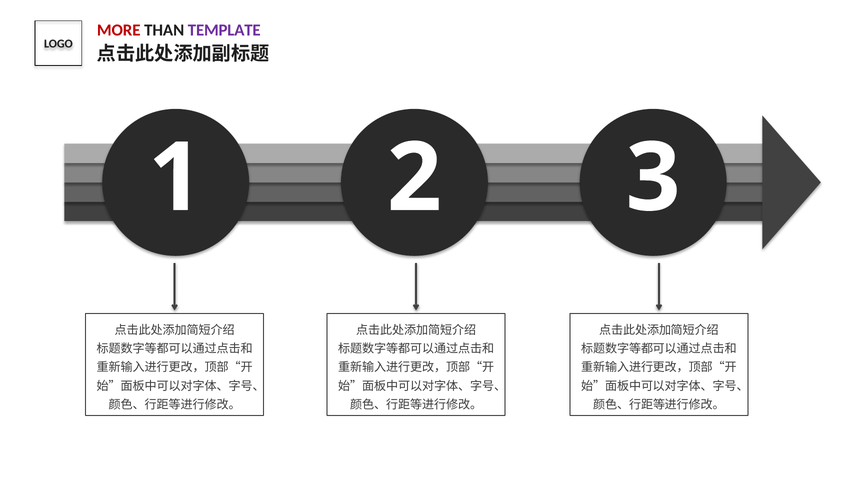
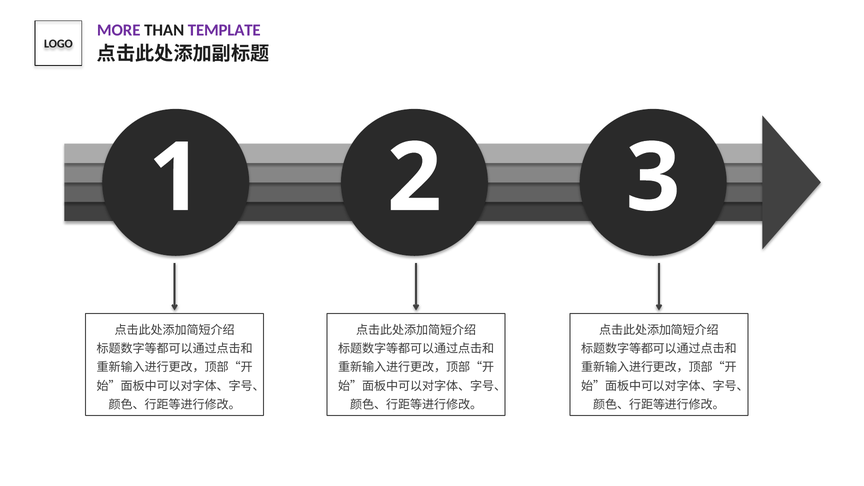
MORE colour: red -> purple (119, 30)
